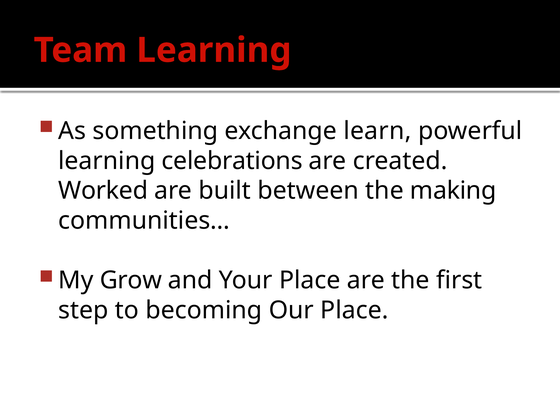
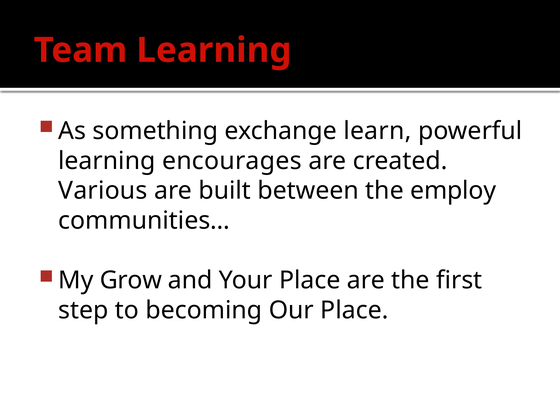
celebrations: celebrations -> encourages (232, 161)
Worked: Worked -> Various (103, 191)
making: making -> employ (453, 191)
